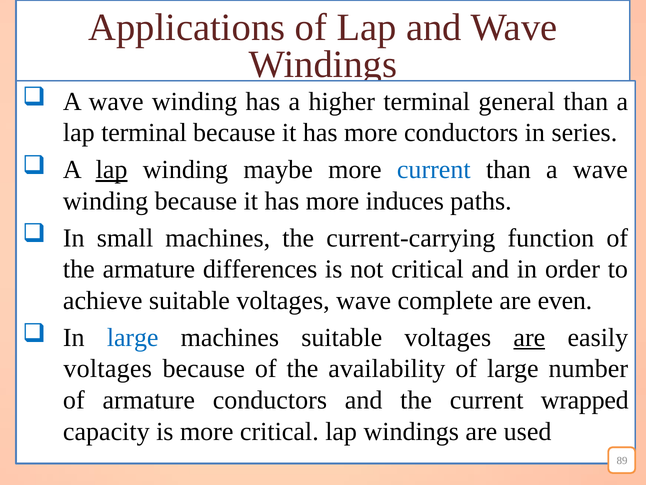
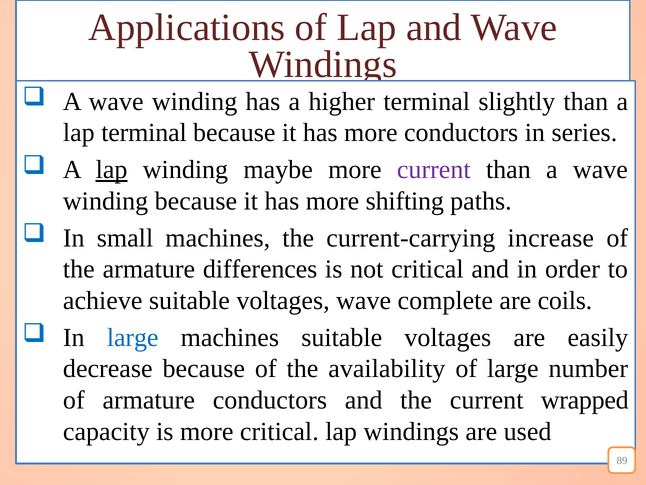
general: general -> slightly (517, 101)
current colour: blue -> purple (434, 170)
induces: induces -> shifting (405, 201)
function: function -> increase (551, 238)
even: even -> coils (565, 300)
are underline: present -> none (529, 337)
voltages: voltages -> decrease (108, 369)
